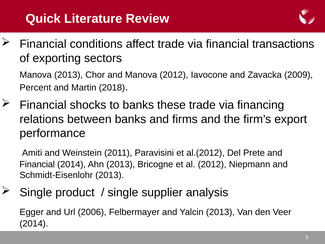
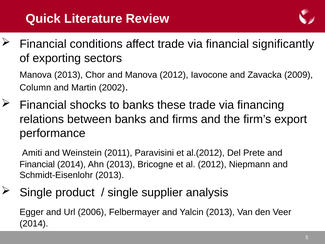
transactions: transactions -> significantly (283, 44)
Percent: Percent -> Column (35, 87)
2018: 2018 -> 2002 (112, 87)
